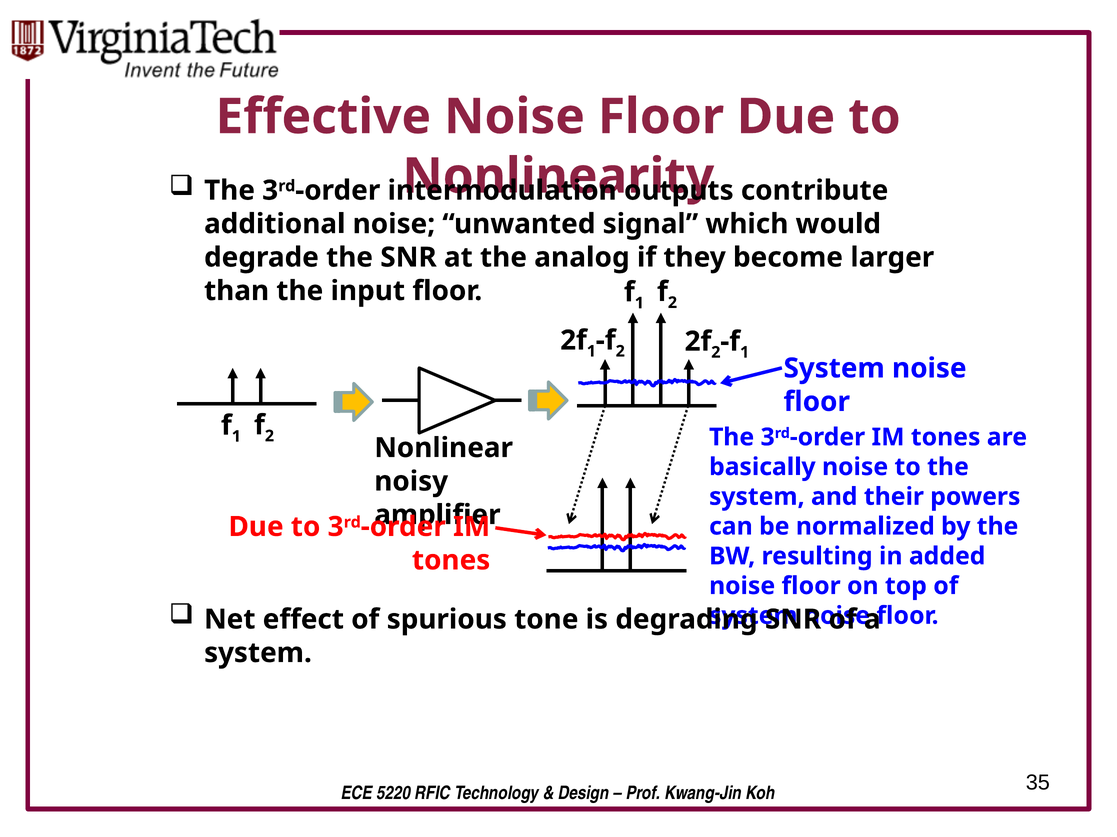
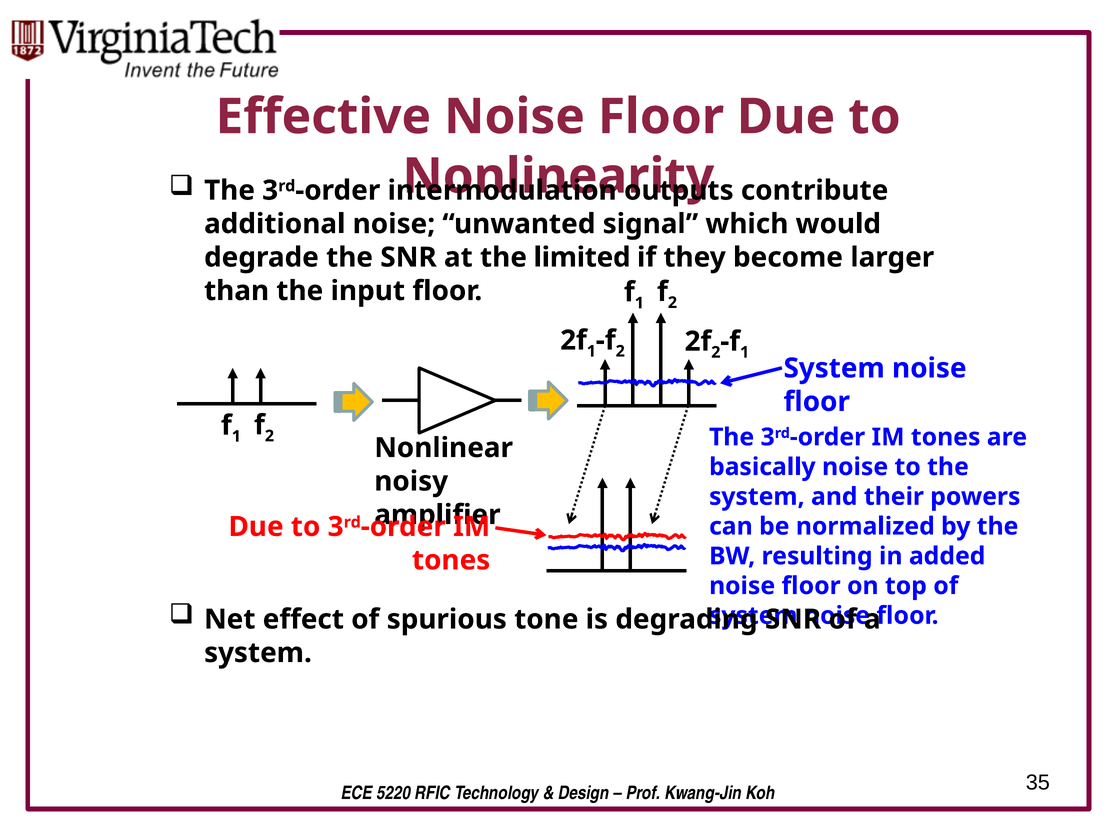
analog: analog -> limited (582, 258)
